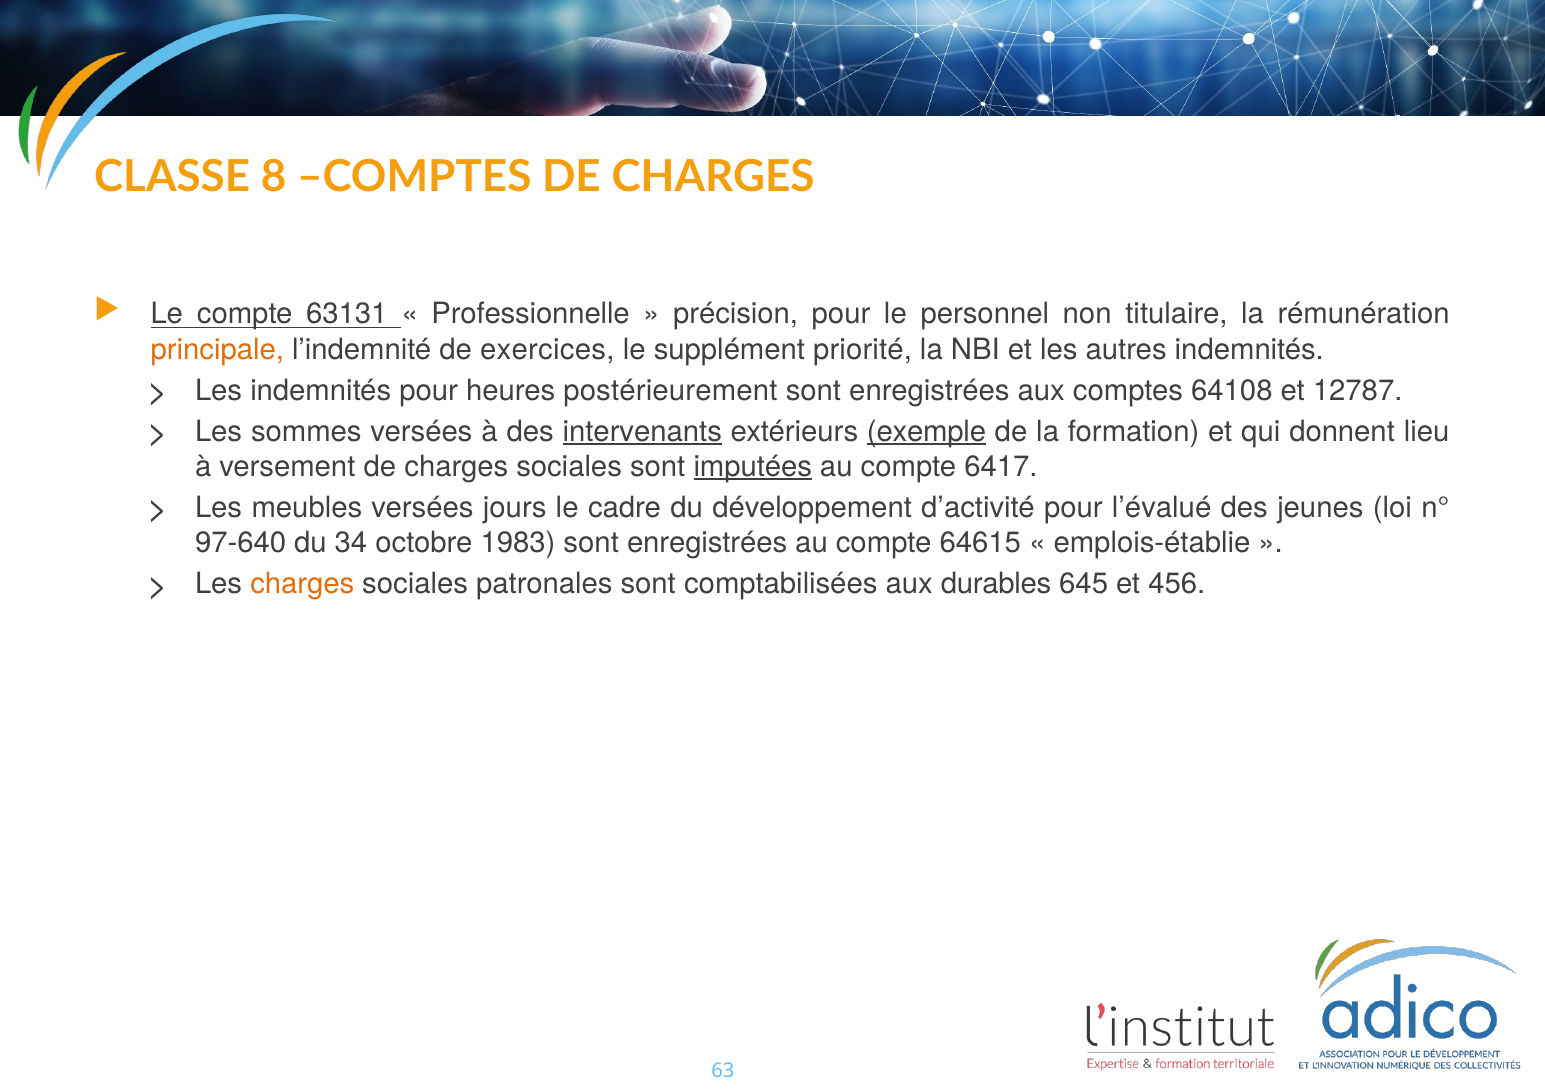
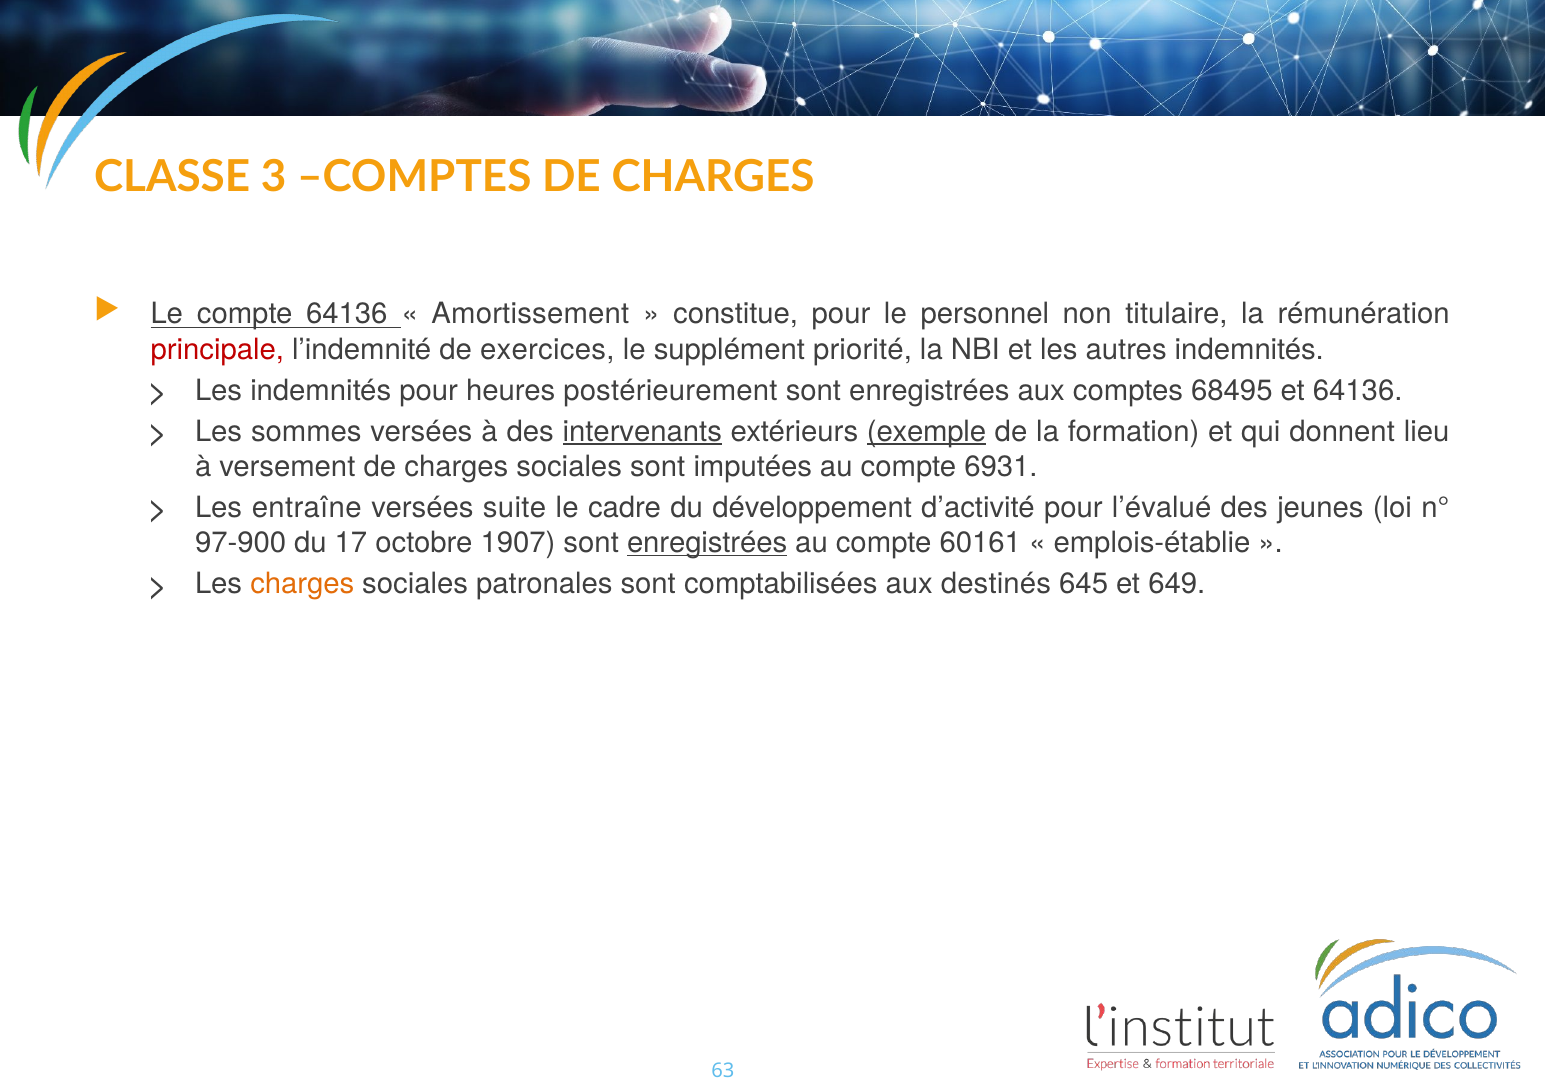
8: 8 -> 3 (274, 177)
compte 63131: 63131 -> 64136 (347, 314)
Professionnelle: Professionnelle -> Amortissement (530, 314)
précision: précision -> constitue (736, 314)
principale colour: orange -> red (217, 350)
64108: 64108 -> 68495 (1232, 391)
et 12787: 12787 -> 64136 (1358, 391)
imputées underline: present -> none (753, 467)
6417: 6417 -> 6931 (1001, 467)
meubles: meubles -> entraîne (307, 508)
jours: jours -> suite (515, 508)
97-640: 97-640 -> 97-900 (241, 543)
34: 34 -> 17 (351, 543)
1983: 1983 -> 1907 (518, 543)
enregistrées underline: none -> present (707, 543)
64615: 64615 -> 60161 (980, 543)
durables: durables -> destinés (996, 584)
456: 456 -> 649 (1177, 584)
